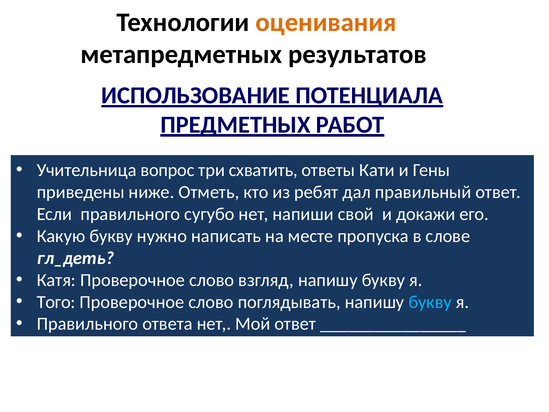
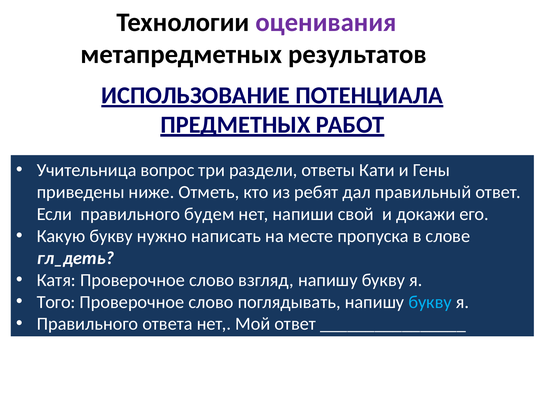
оценивания colour: orange -> purple (326, 22)
схватить: схватить -> раздели (263, 170)
сугубо: сугубо -> будем (209, 214)
